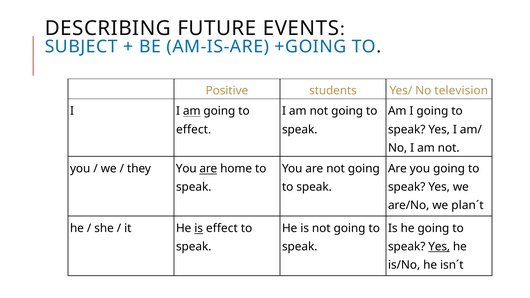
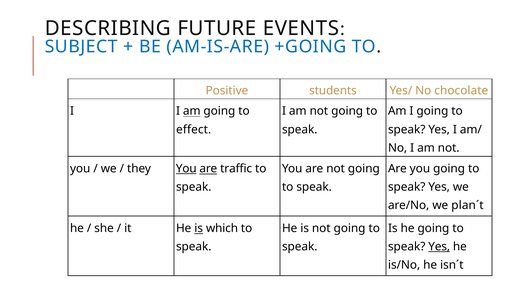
television: television -> chocolate (461, 91)
You underline: none -> present (186, 169)
home: home -> traffic (236, 169)
is effect: effect -> which (222, 228)
